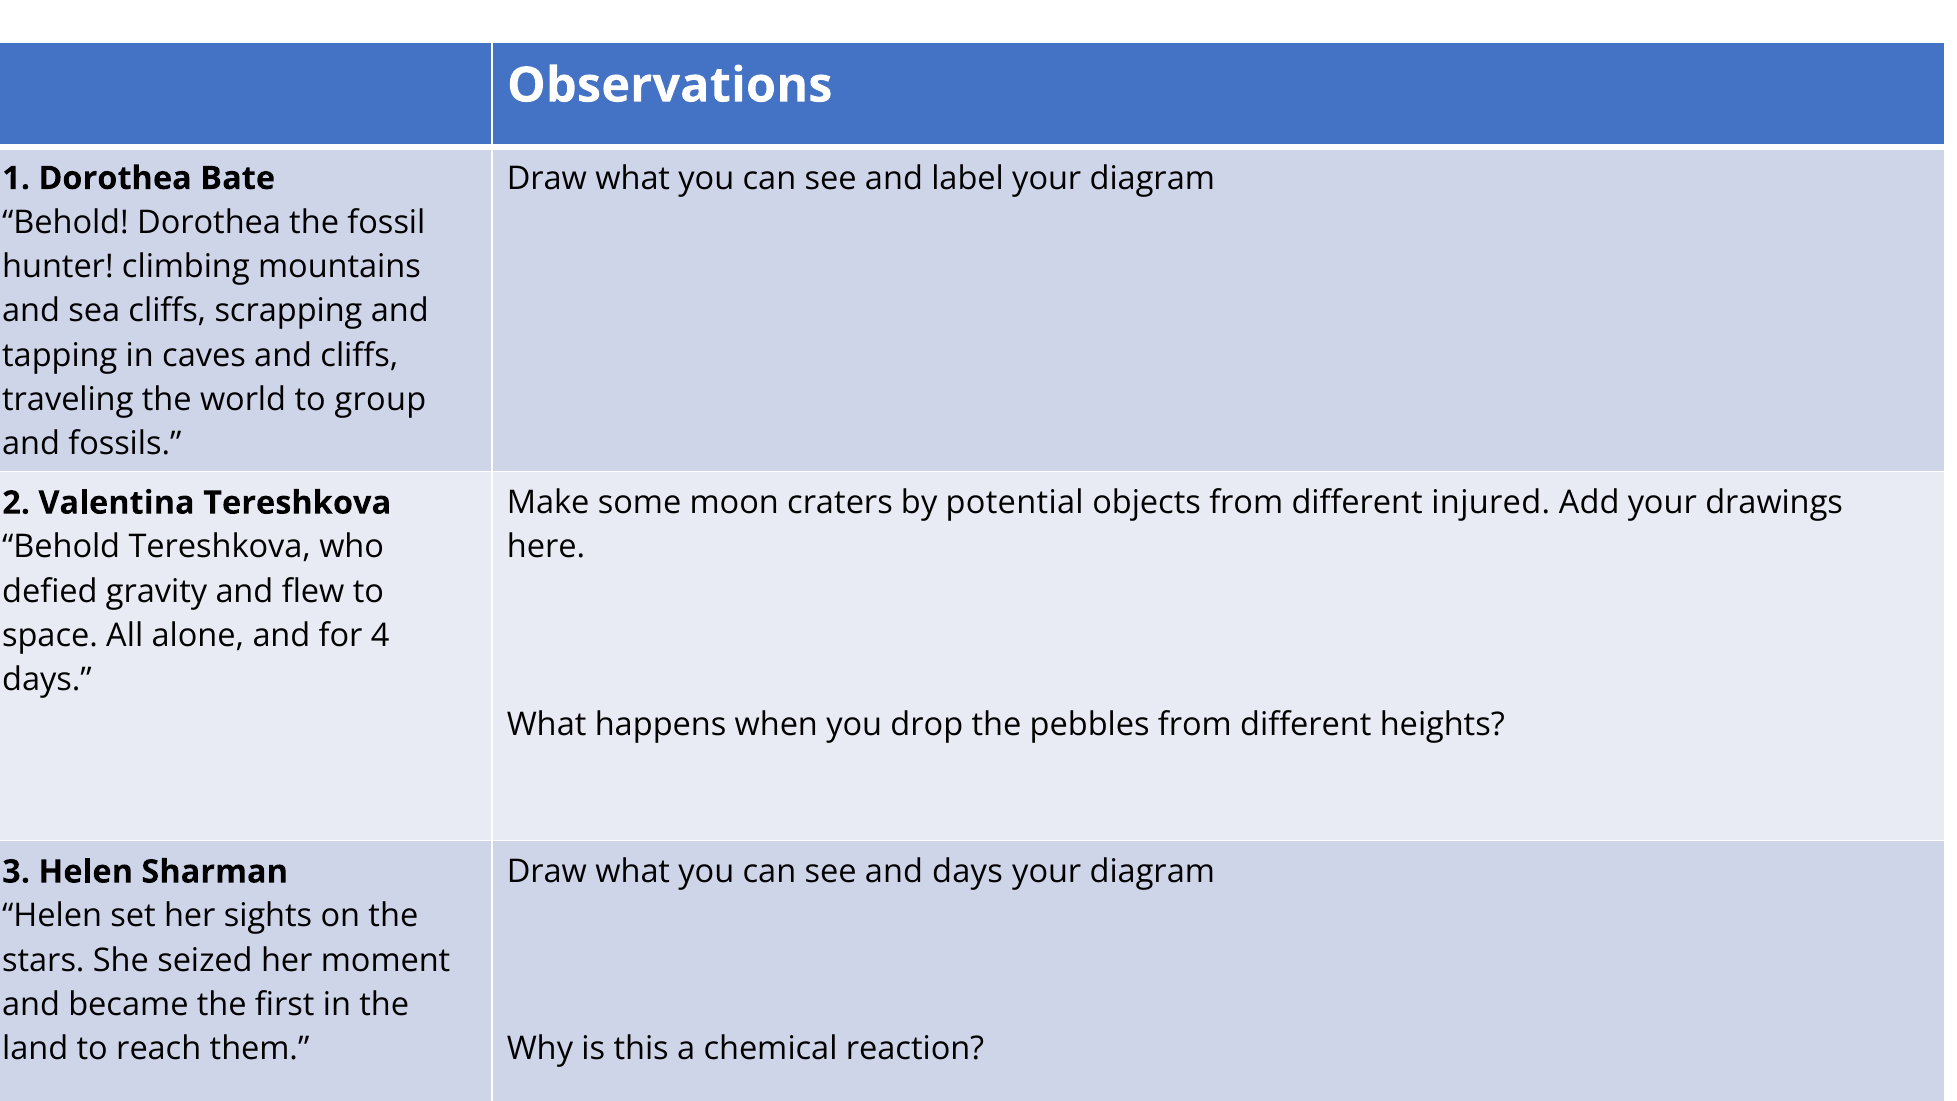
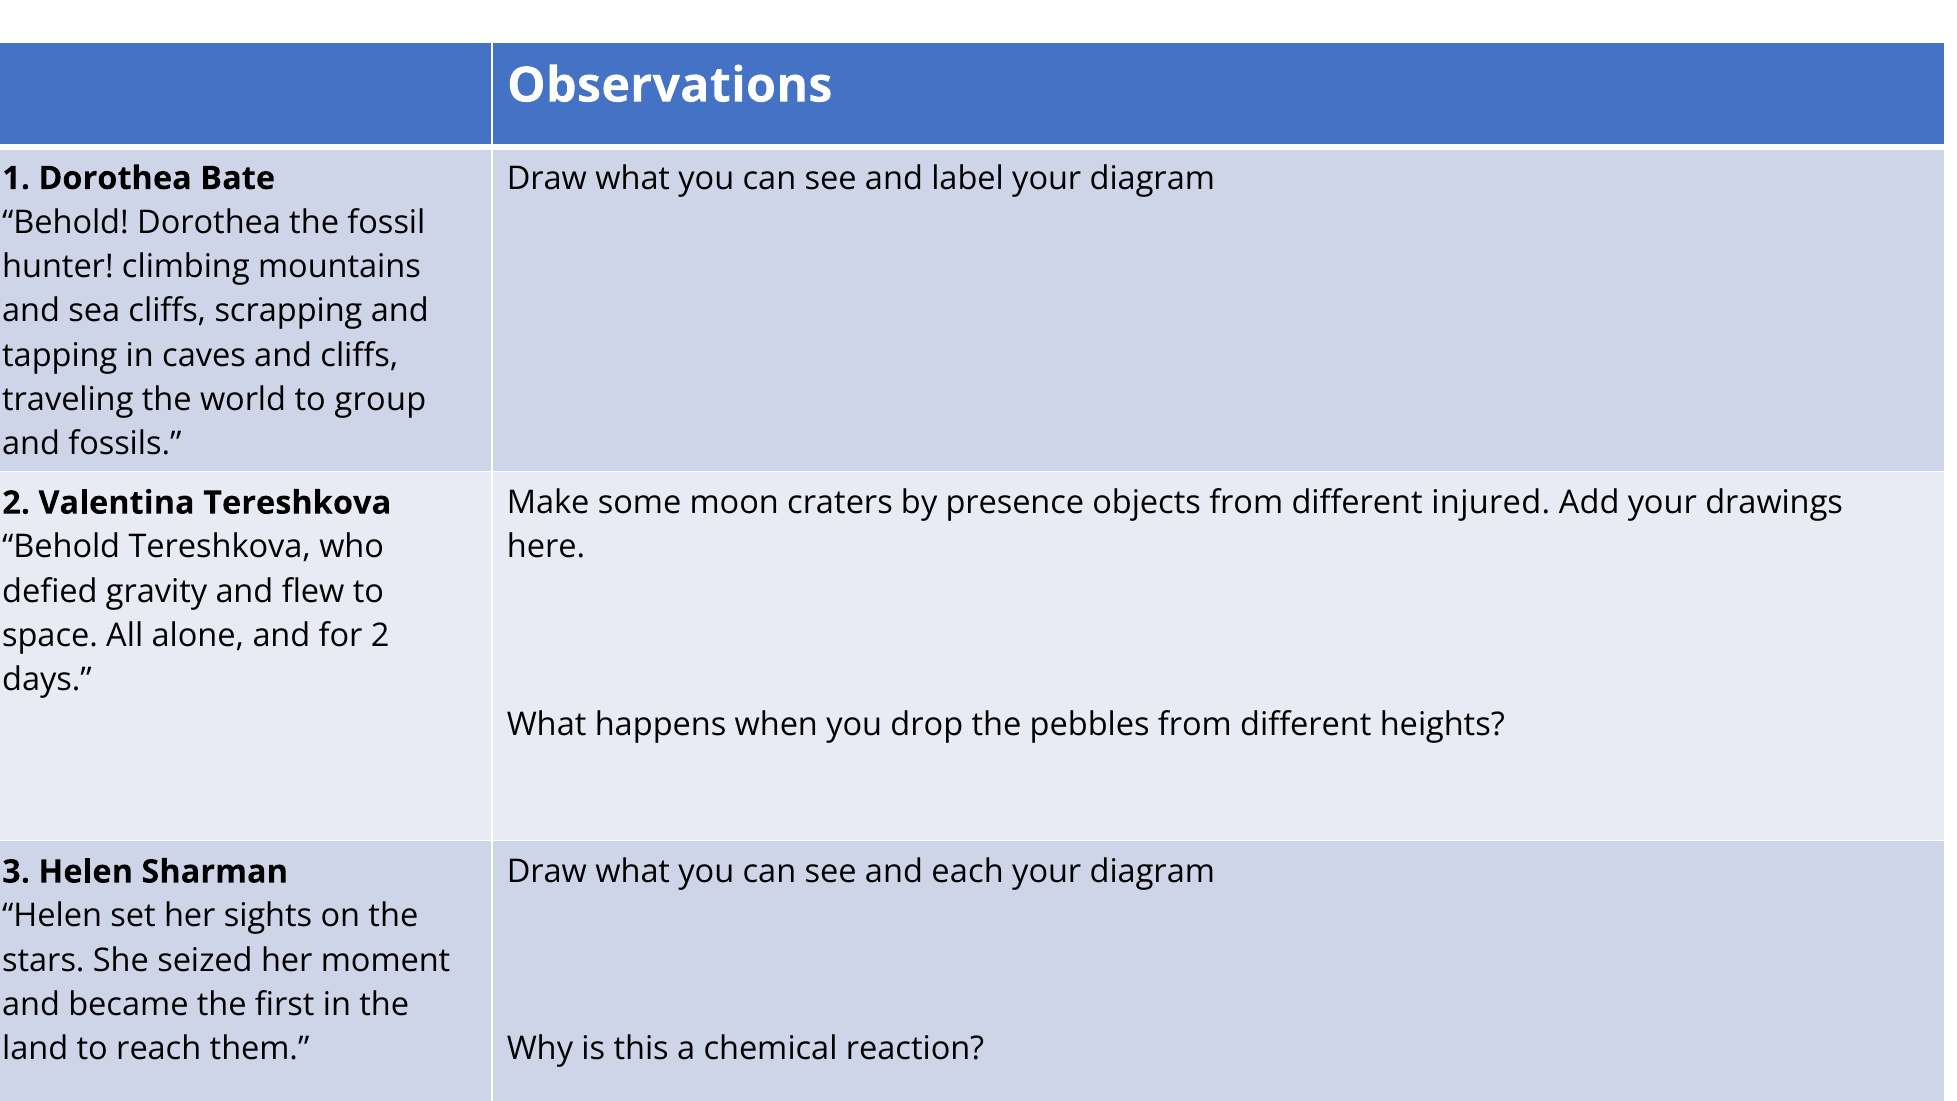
potential: potential -> presence (1015, 503)
for 4: 4 -> 2 (380, 636)
and days: days -> each (968, 872)
